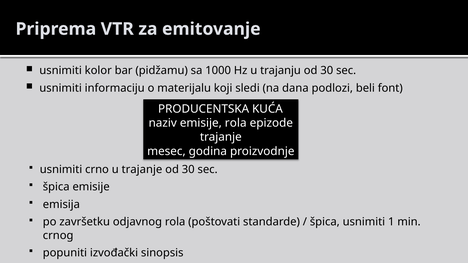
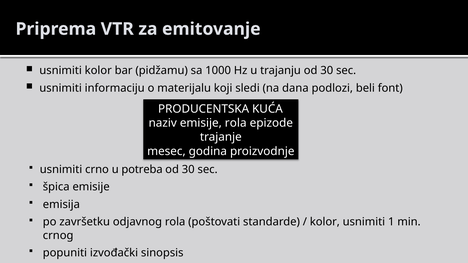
u trajanje: trajanje -> potreba (142, 170)
špica: špica -> kolor (325, 222)
